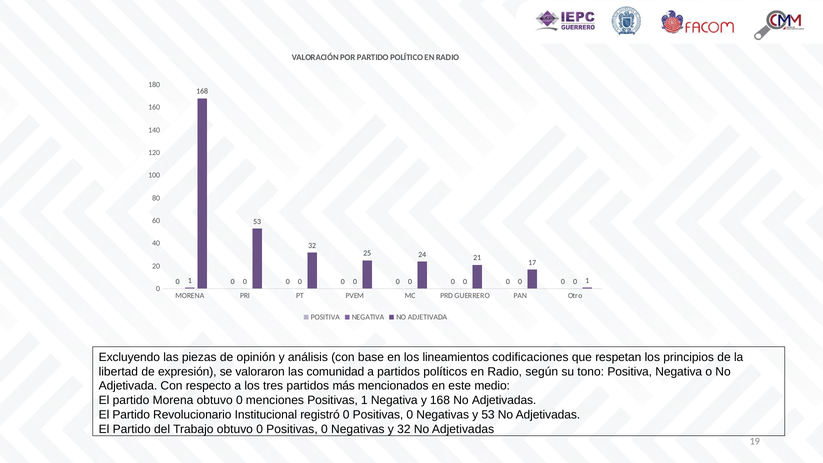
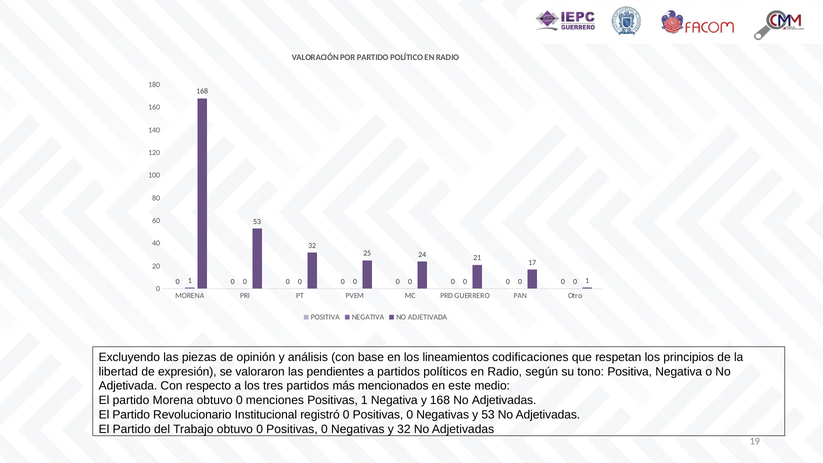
comunidad: comunidad -> pendientes (335, 372)
